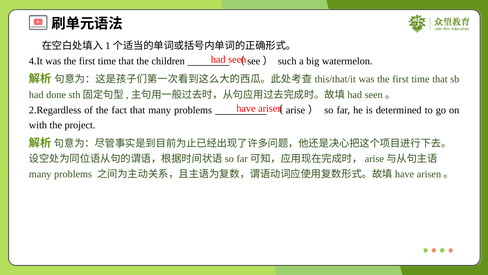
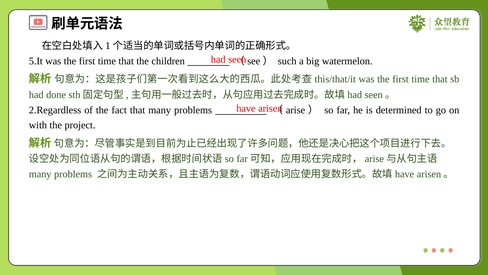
4.It: 4.It -> 5.It (36, 61)
